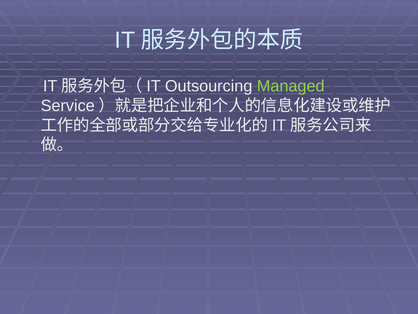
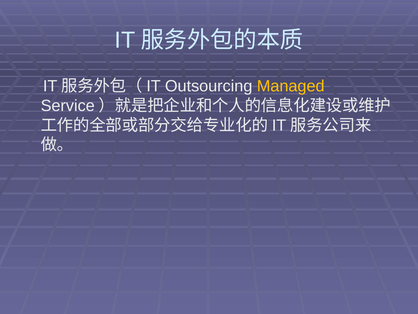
Managed colour: light green -> yellow (291, 86)
